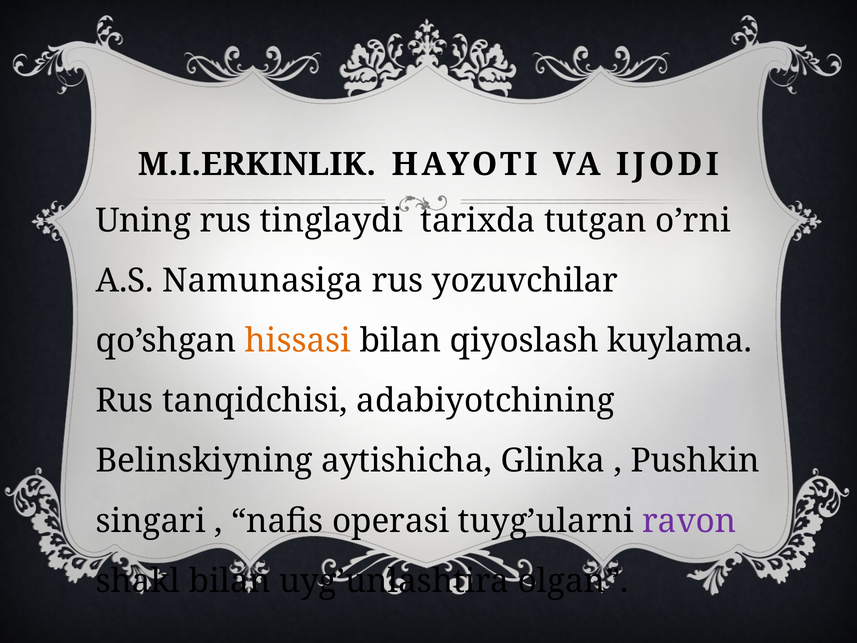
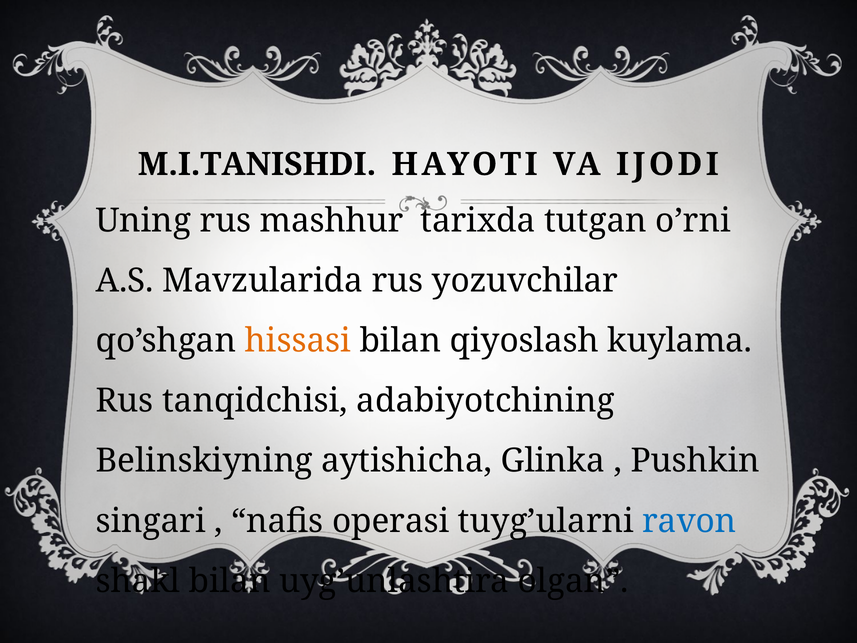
M.I.ERKINLIK: M.I.ERKINLIK -> M.I.TANISHDI (257, 164)
tinglaydi: tinglaydi -> mashhur (332, 221)
Namunasiga: Namunasiga -> Mavzularida (263, 281)
ravon colour: purple -> blue (689, 521)
